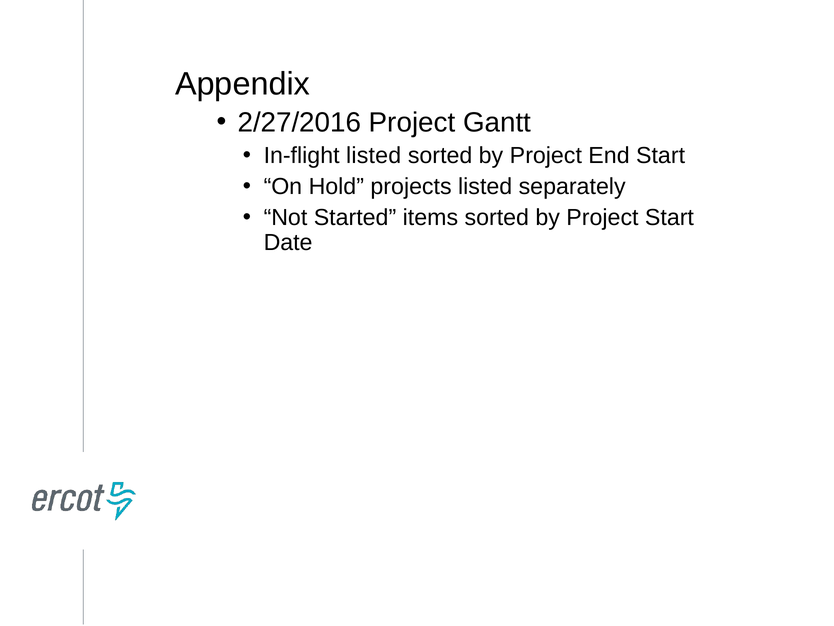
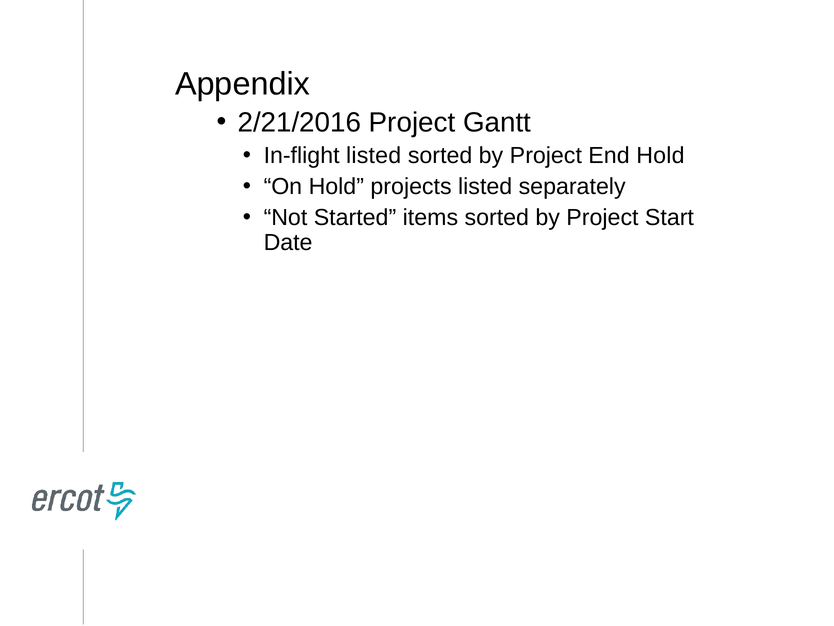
2/27/2016: 2/27/2016 -> 2/21/2016 (299, 122)
End Start: Start -> Hold (660, 156)
